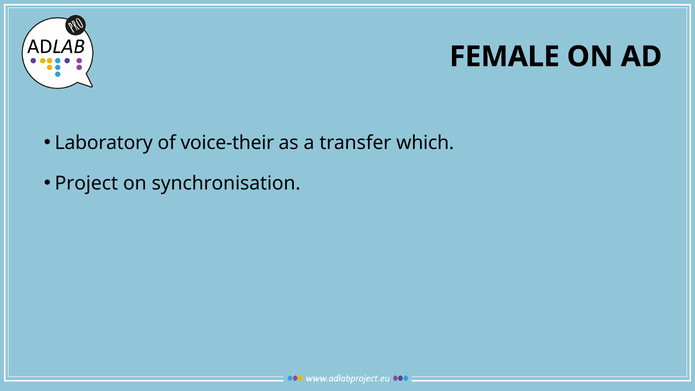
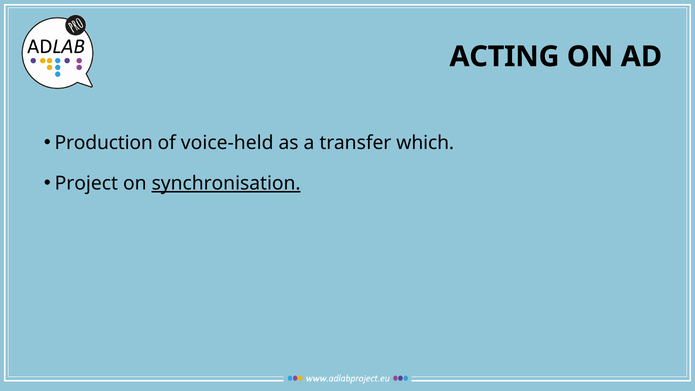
FEMALE: FEMALE -> ACTING (505, 57)
Laboratory: Laboratory -> Production (104, 143)
voice-their: voice-their -> voice-held (227, 143)
synchronisation underline: none -> present (226, 183)
